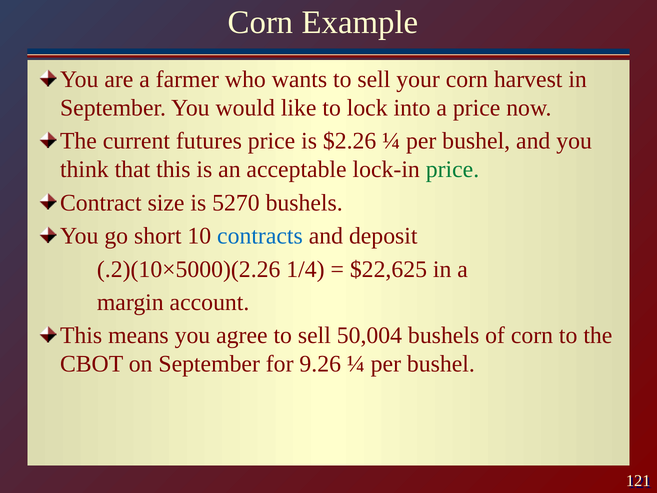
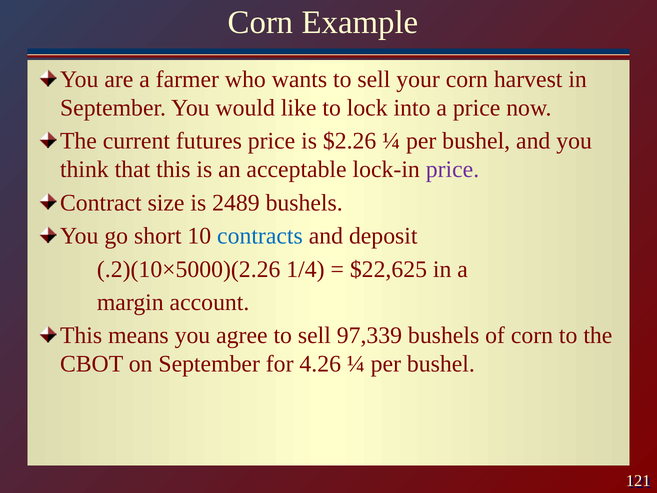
price colour: green -> purple (452, 170)
5270: 5270 -> 2489 (236, 203)
50,004: 50,004 -> 97,339 (369, 335)
9.26: 9.26 -> 4.26 (320, 364)
